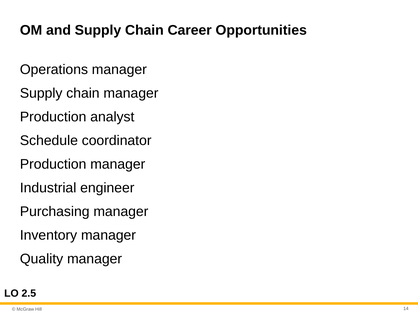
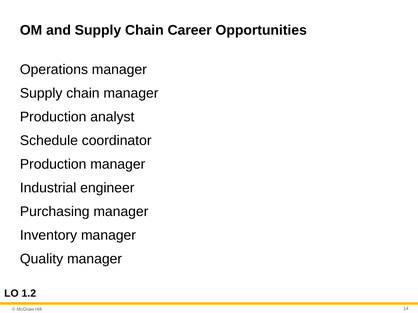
2.5: 2.5 -> 1.2 (29, 294)
